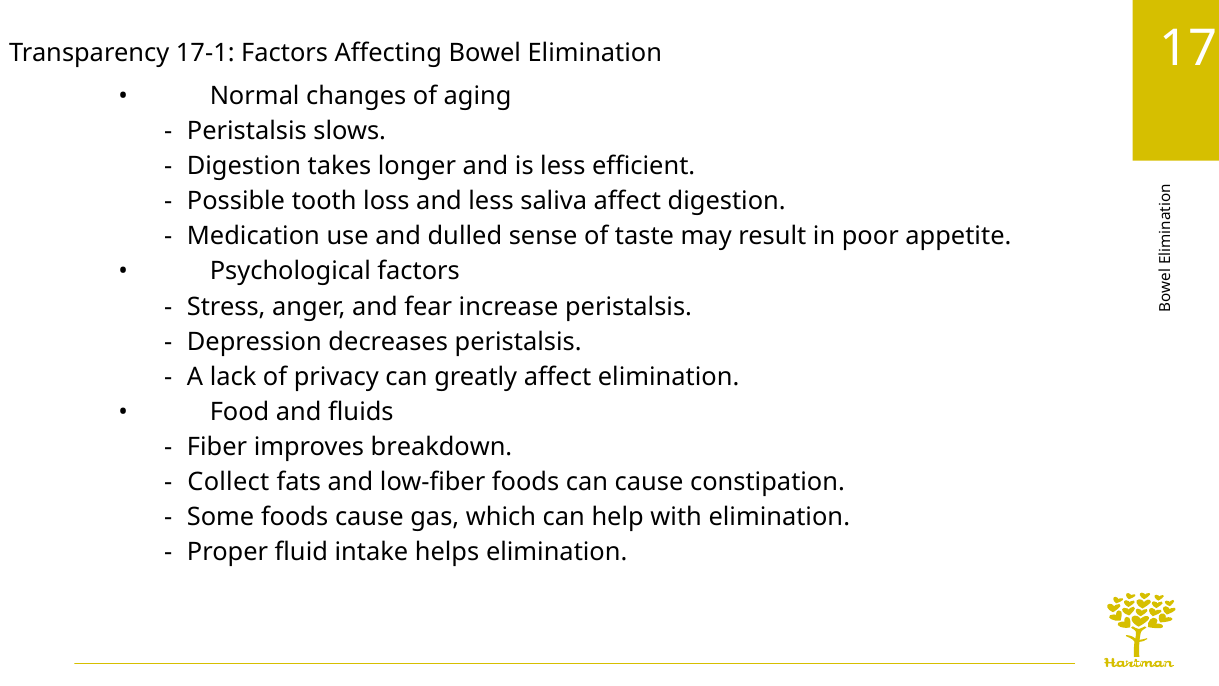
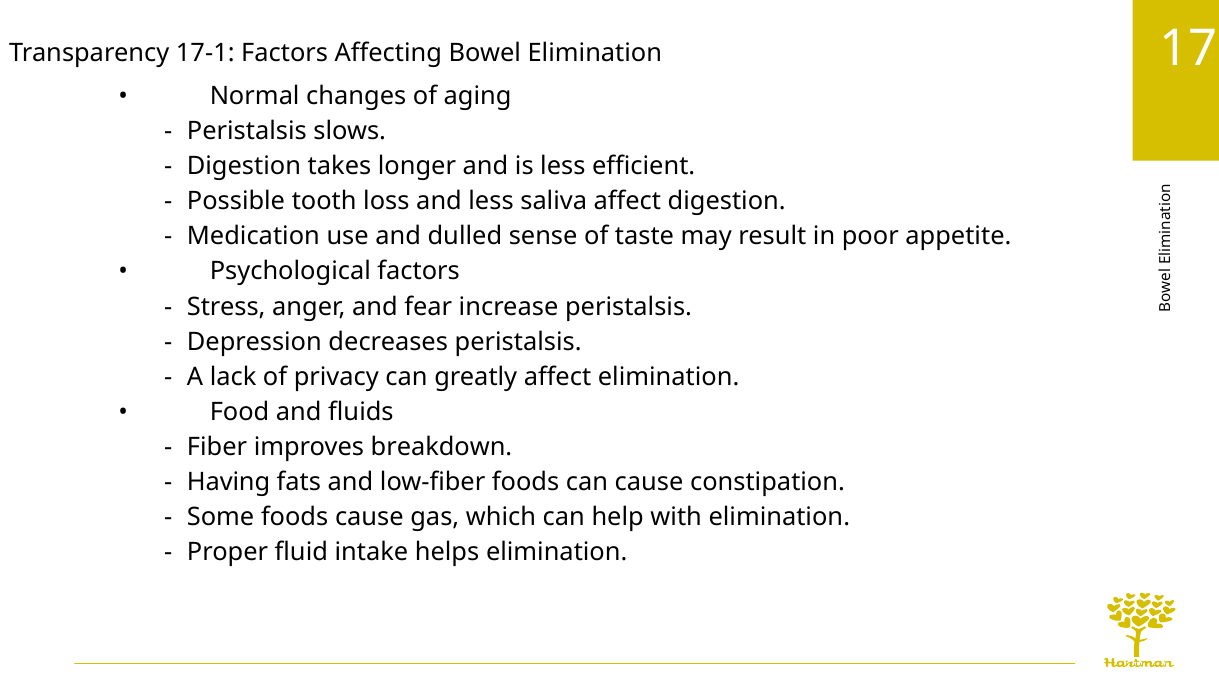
Collect: Collect -> Having (229, 482)
